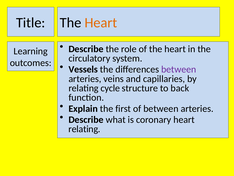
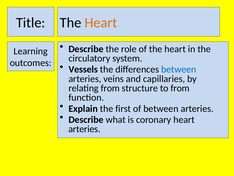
between colour: purple -> blue (179, 69)
relating cycle: cycle -> from (110, 88)
to back: back -> from (180, 88)
relating: relating -> arteries (84, 129)
